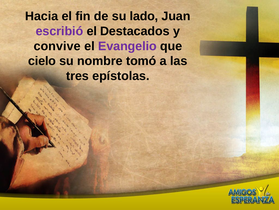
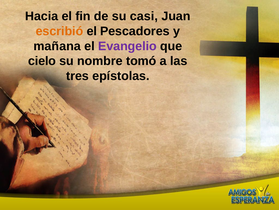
lado: lado -> casi (144, 16)
escribió colour: purple -> orange (59, 31)
Destacados: Destacados -> Pescadores (135, 31)
convive: convive -> mañana (57, 46)
